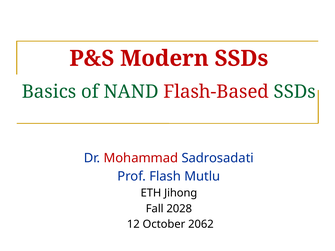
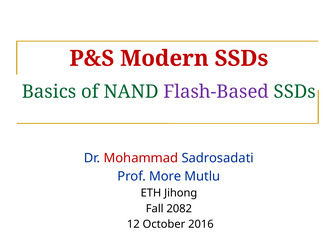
Flash-Based colour: red -> purple (216, 92)
Flash: Flash -> More (165, 177)
2028: 2028 -> 2082 (179, 209)
2062: 2062 -> 2016 (201, 224)
